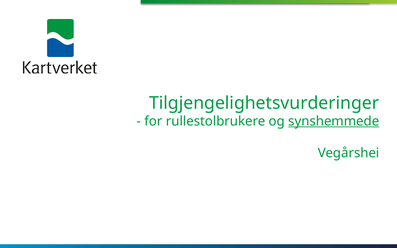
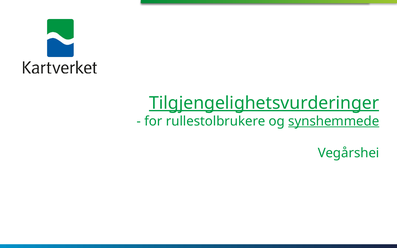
Tilgjengelighetsvurderinger underline: none -> present (264, 103)
